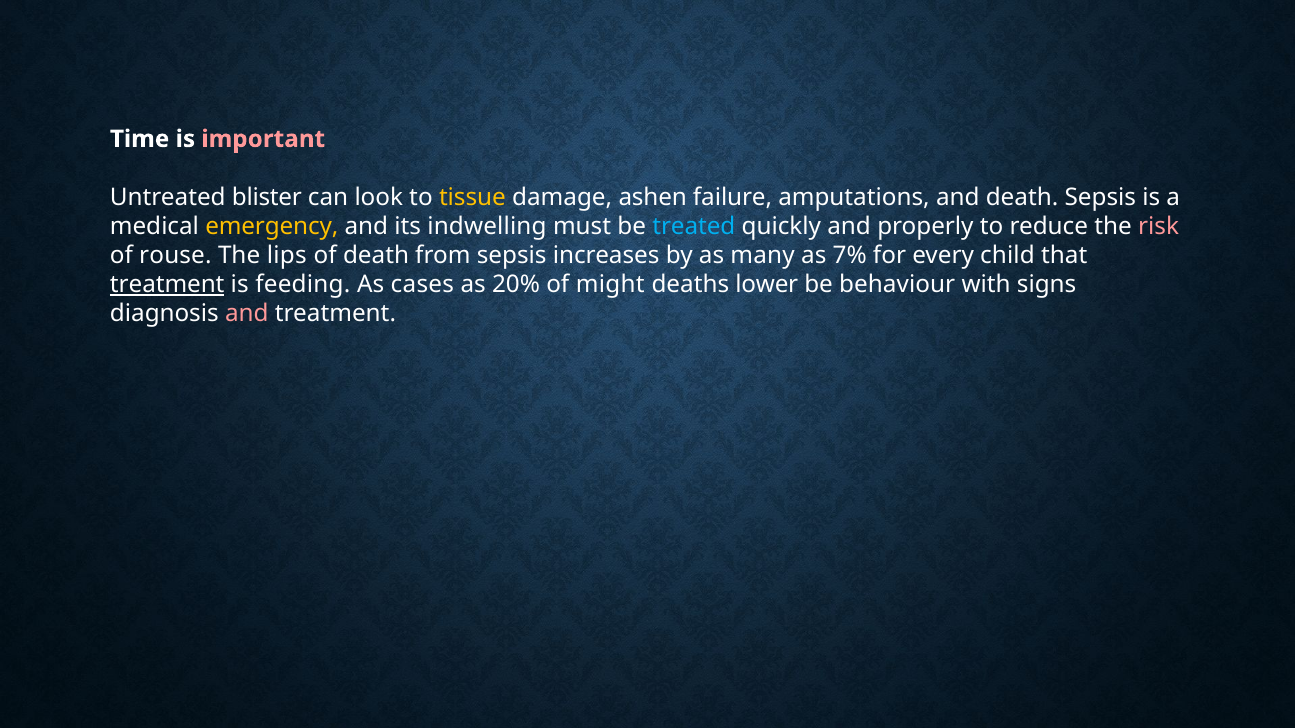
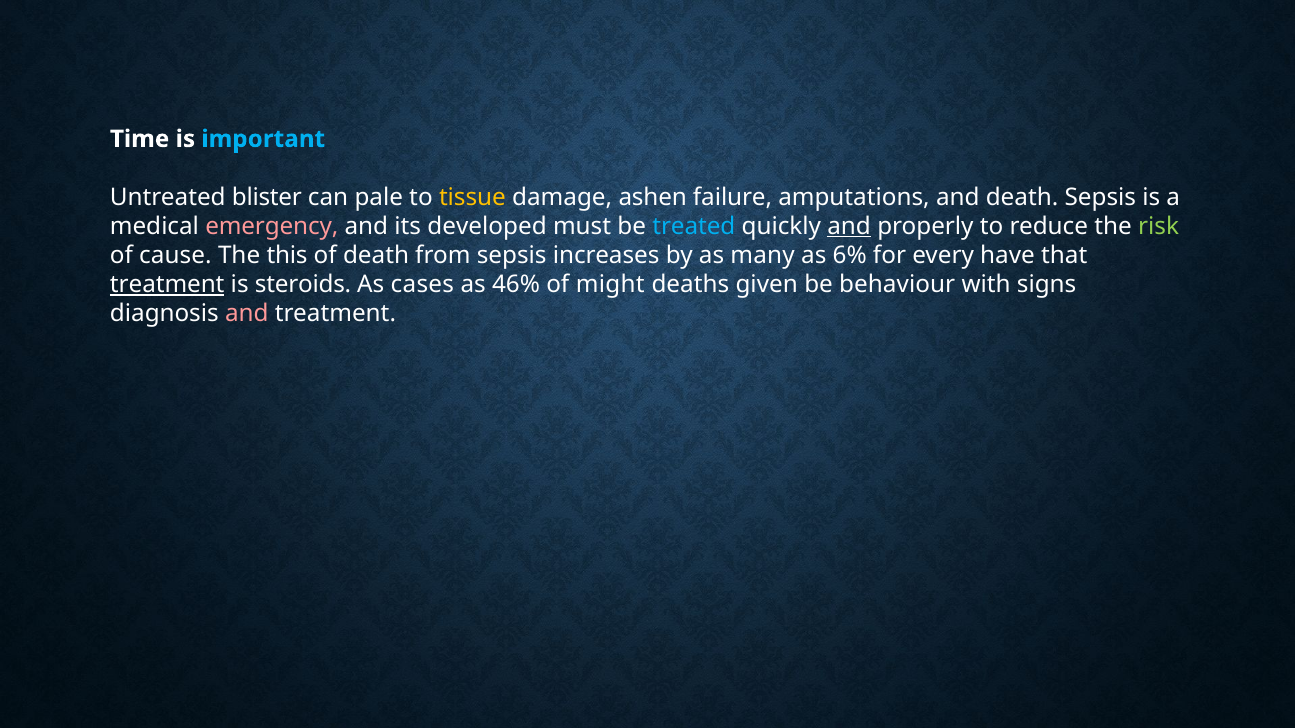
important colour: pink -> light blue (263, 139)
look: look -> pale (379, 197)
emergency colour: yellow -> pink (272, 226)
indwelling: indwelling -> developed (487, 226)
and underline: none -> present (849, 226)
risk colour: pink -> light green (1159, 226)
rouse: rouse -> cause (175, 256)
lips: lips -> this (287, 256)
7%: 7% -> 6% (850, 256)
child: child -> have (1008, 256)
feeding: feeding -> steroids (303, 285)
20%: 20% -> 46% (516, 285)
lower: lower -> given (767, 285)
